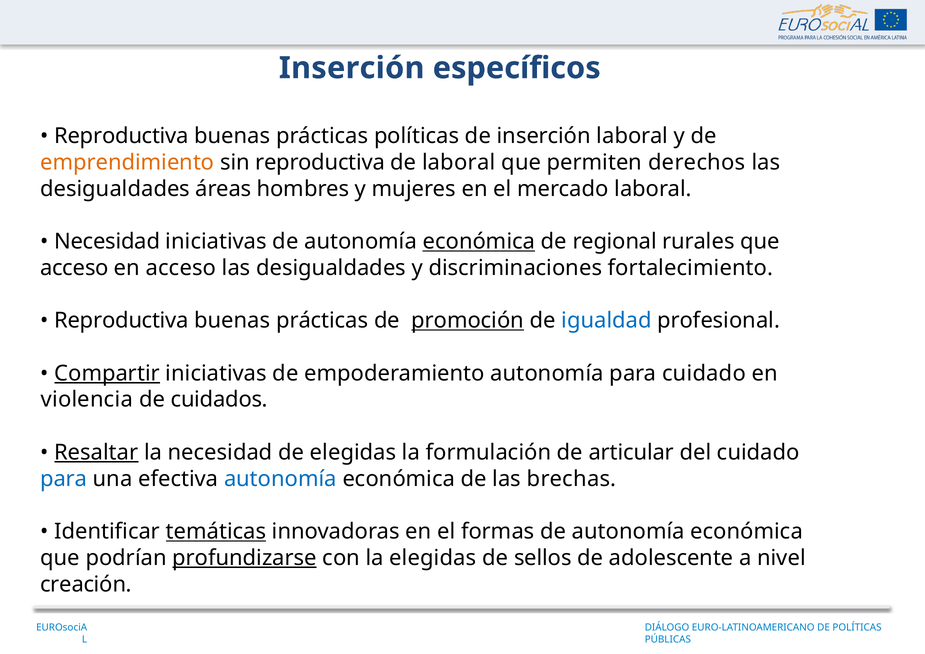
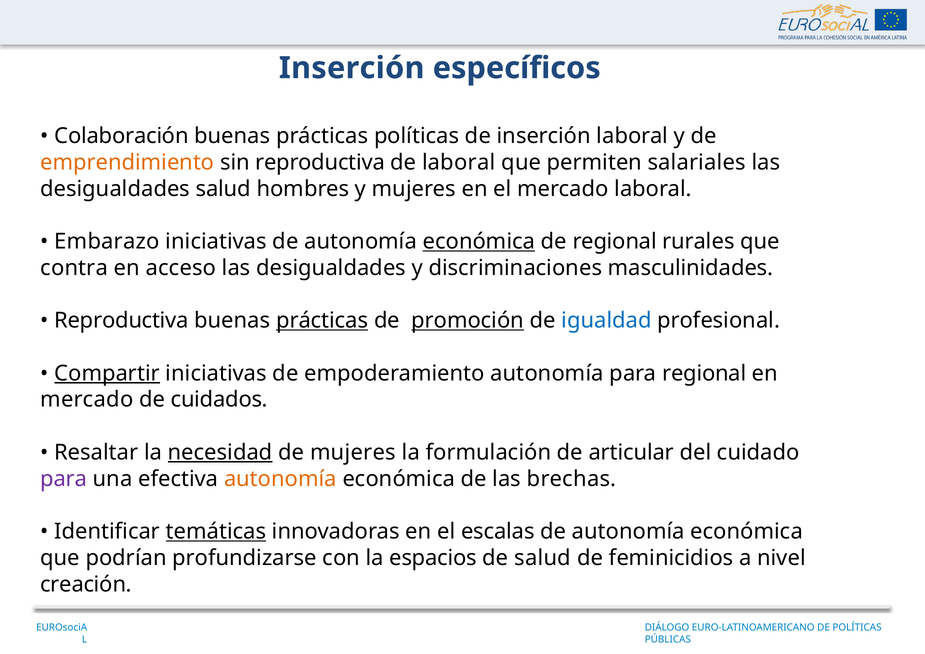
Reproductiva: Reproductiva -> Colaboración (121, 136)
derechos: derechos -> salariales (697, 163)
desigualdades áreas: áreas -> salud (223, 189)
Necesidad: Necesidad -> Embarazo (107, 242)
acceso: acceso -> contra (74, 268)
fortalecimiento: fortalecimiento -> masculinidades (691, 268)
prácticas underline: none -> present (322, 321)
para cuidado: cuidado -> regional (704, 374)
violencia: violencia -> mercado (87, 400)
Resaltar underline: present -> none (96, 453)
necesidad underline: none -> present (220, 453)
de elegidas: elegidas -> mujeres (353, 453)
para colour: blue -> purple (64, 479)
autonomía colour: blue -> orange (280, 479)
formas: formas -> escalas (498, 532)
profundizarse underline: present -> none (245, 558)
la elegidas: elegidas -> espacios (433, 558)
de sellos: sellos -> salud (543, 558)
adolescente: adolescente -> feminicidios (671, 558)
